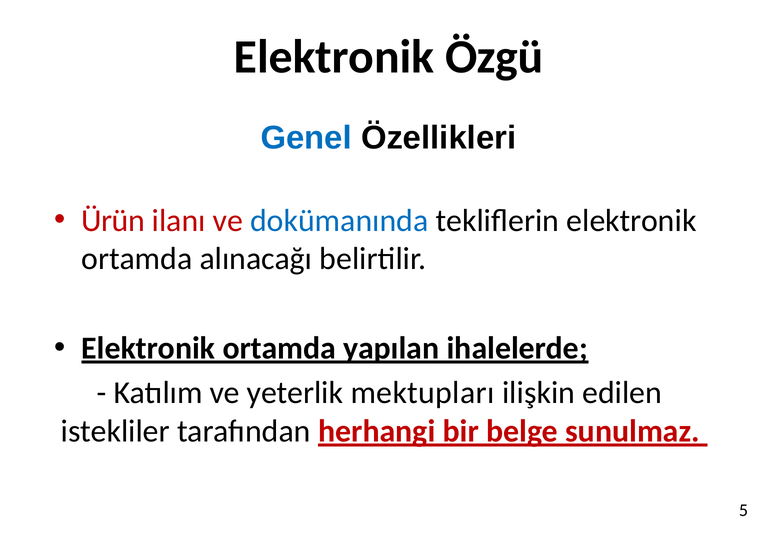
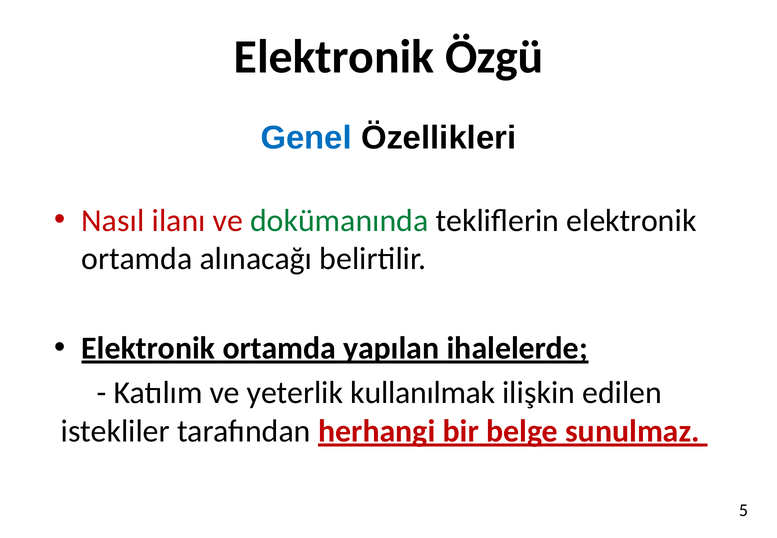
Ürün: Ürün -> Nasıl (113, 220)
dokümanında colour: blue -> green (339, 220)
mektupları: mektupları -> kullanılmak (423, 393)
